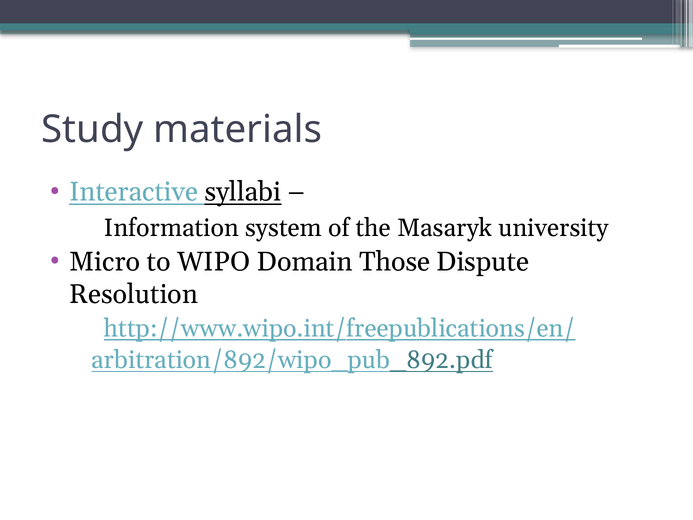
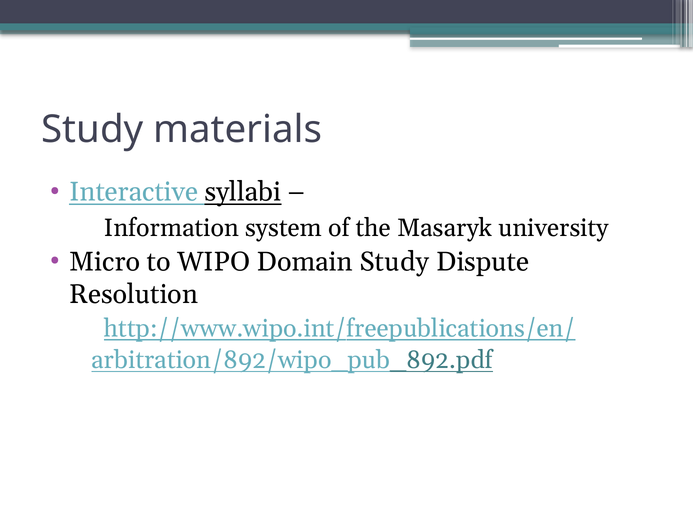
Domain Those: Those -> Study (394, 262)
